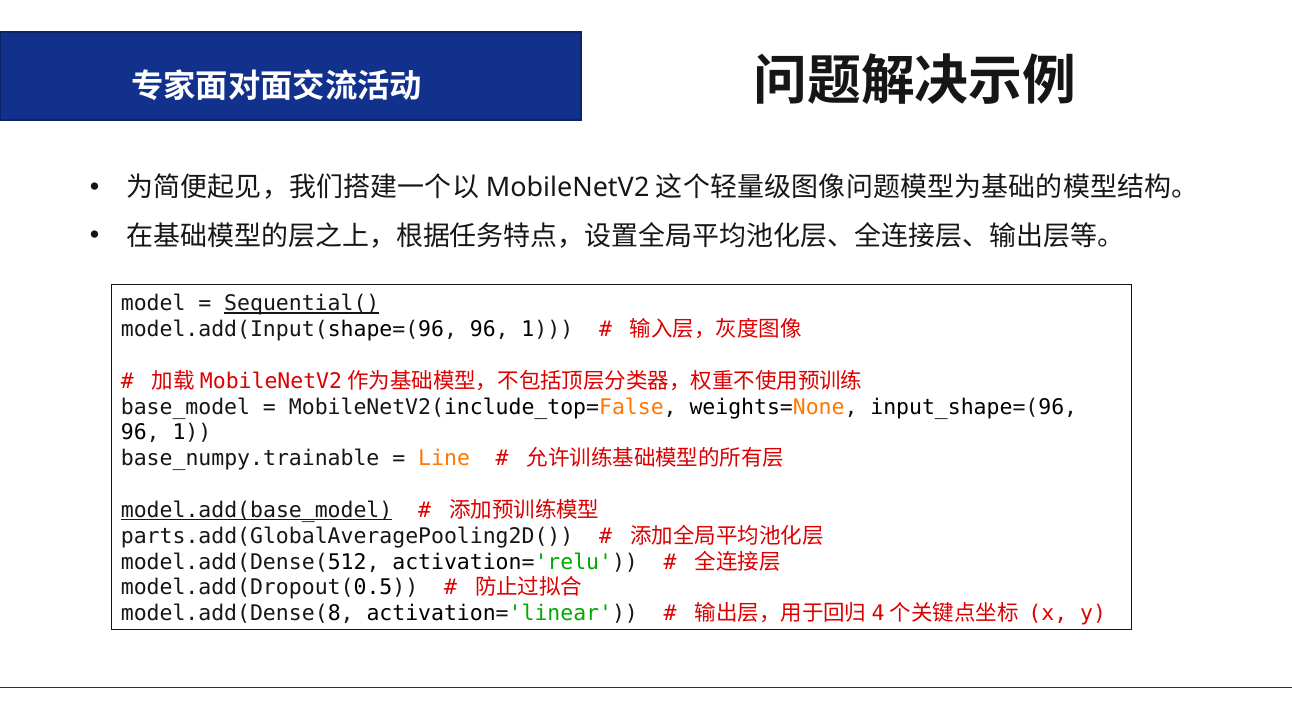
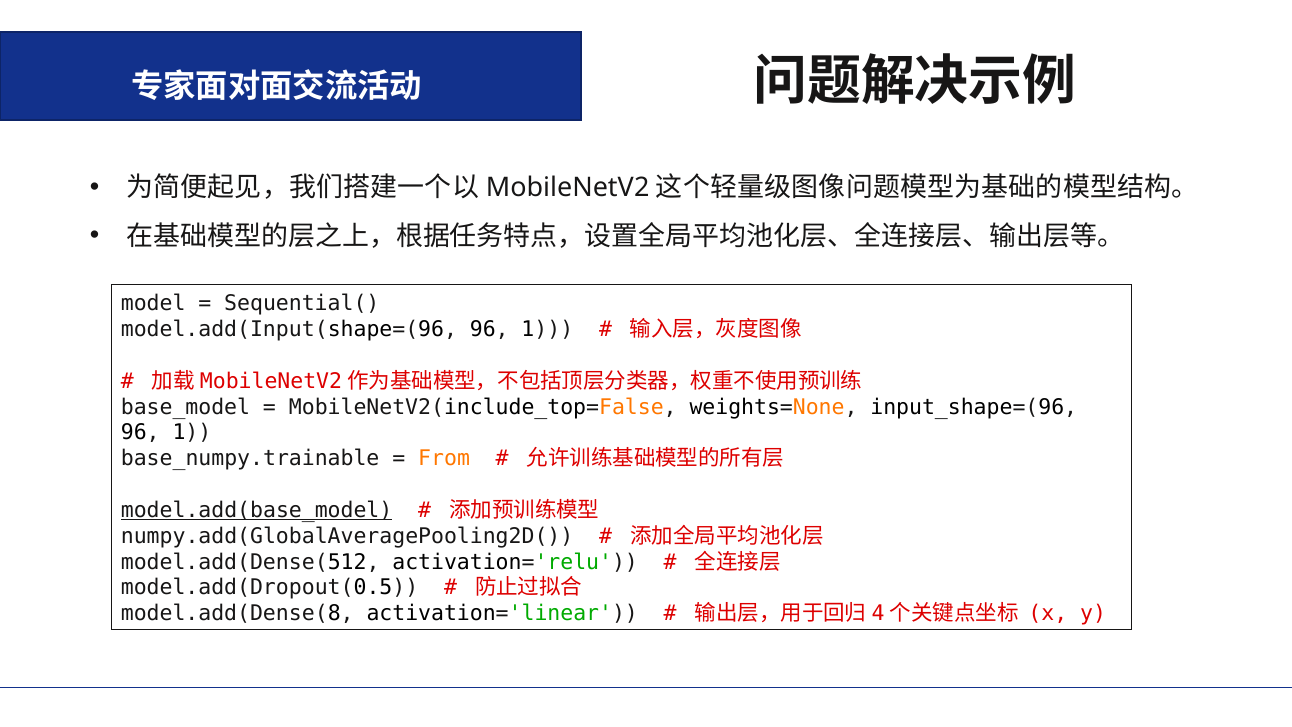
Sequential( underline: present -> none (302, 304)
Line: Line -> From (444, 459)
parts.add(GlobalAveragePooling2D(: parts.add(GlobalAveragePooling2D( -> numpy.add(GlobalAveragePooling2D( (347, 536)
